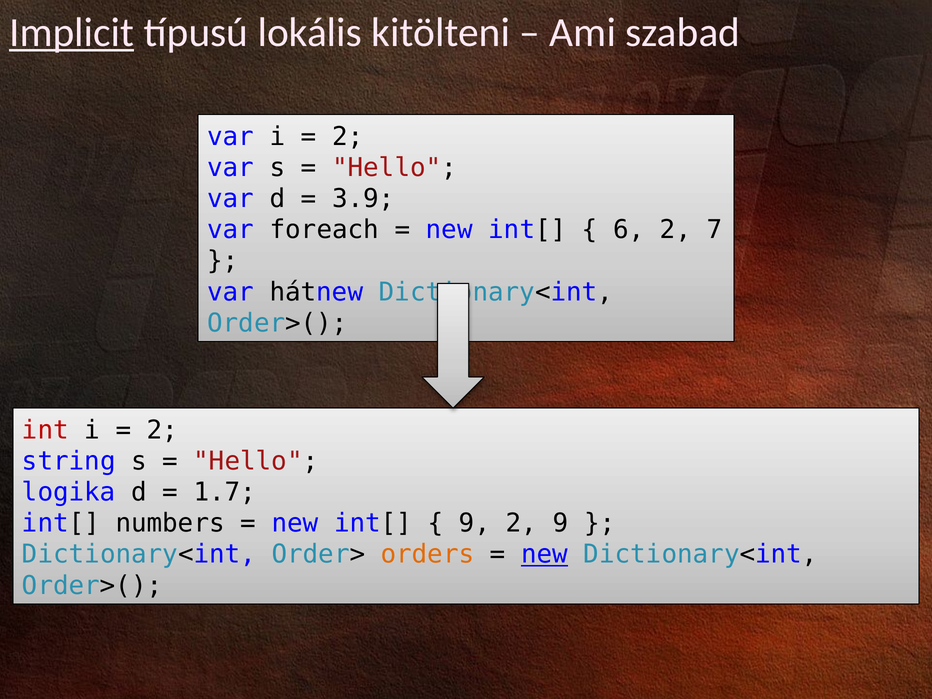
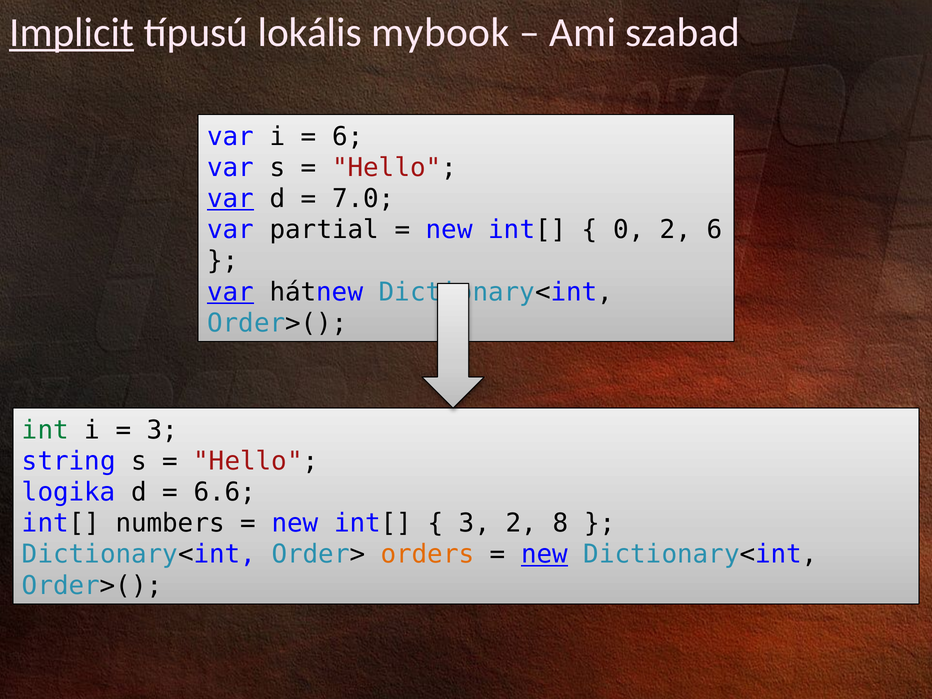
kitölteni: kitölteni -> mybook (441, 32)
2: 2 -> 6 (348, 137)
var underline: none -> present (231, 199)
3.9: 3.9 -> 7.0 (363, 199)
foreach: foreach -> partial (324, 230)
6: 6 -> 0 (629, 230)
2 7: 7 -> 6 (715, 230)
var underline: none -> present (231, 292)
int colour: red -> green (45, 430)
2: 2 -> 3 (162, 430)
1.7: 1.7 -> 6.6 (225, 492)
9: 9 -> 3 (475, 523)
2 9: 9 -> 8 (560, 523)
